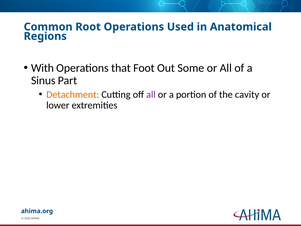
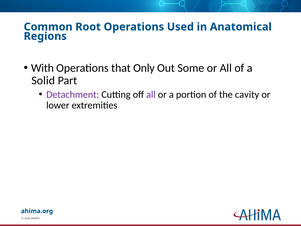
Foot: Foot -> Only (144, 68)
Sinus: Sinus -> Solid (43, 80)
Detachment colour: orange -> purple (73, 94)
